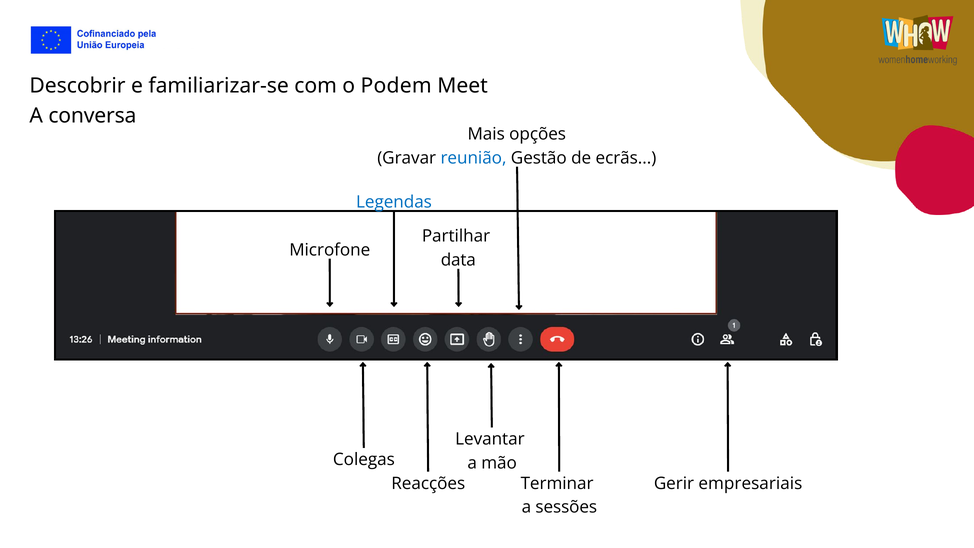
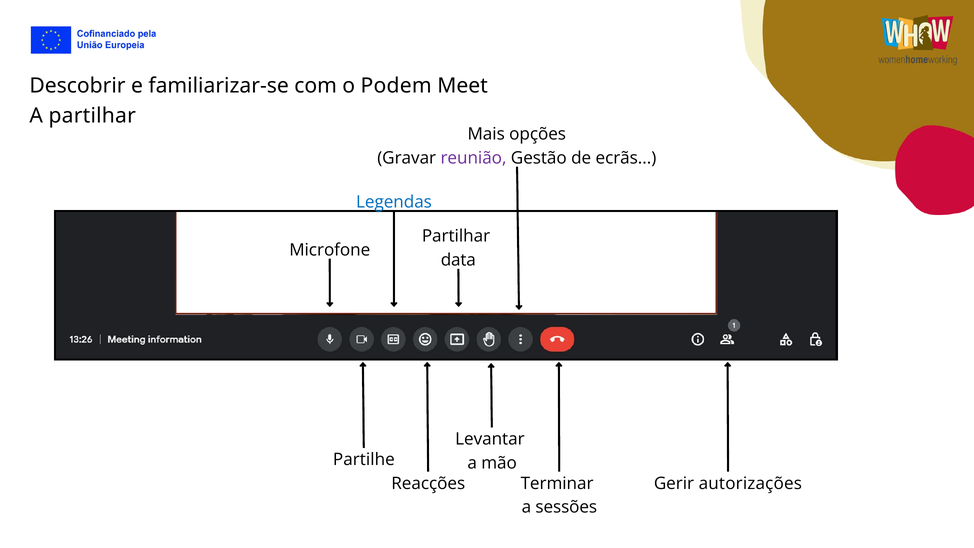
A conversa: conversa -> partilhar (92, 116)
reunião colour: blue -> purple (473, 158)
Colegas: Colegas -> Partilhe (364, 460)
empresariais: empresariais -> autorizações (750, 483)
